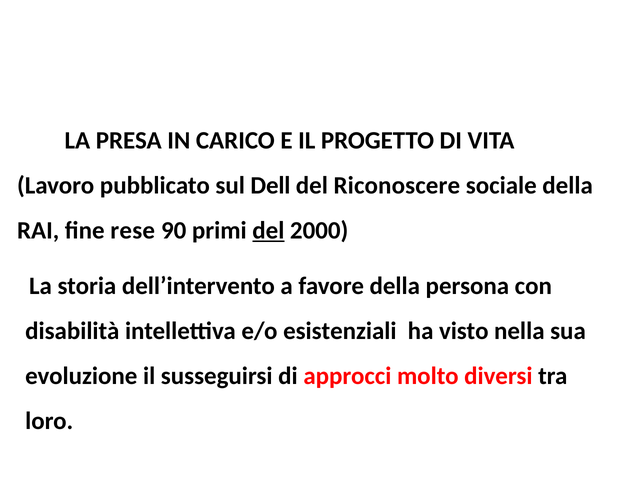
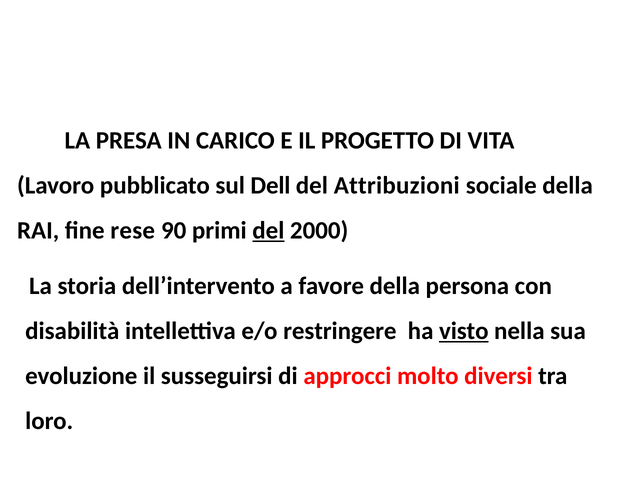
Riconoscere: Riconoscere -> Attribuzioni (397, 185)
esistenziali: esistenziali -> restringere (340, 330)
visto underline: none -> present (464, 330)
